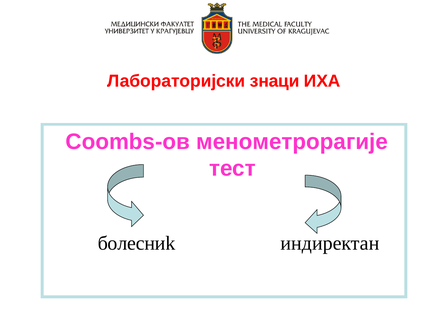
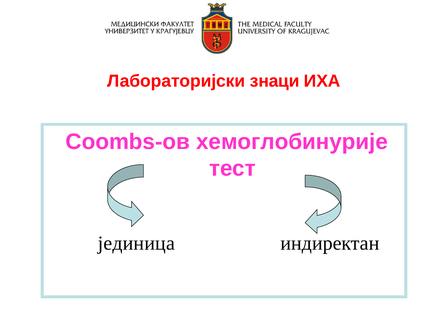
менометрорагије: менометрорагије -> хемоглобинурије (292, 142)
бoлесниk: бoлесниk -> јединица (136, 243)
